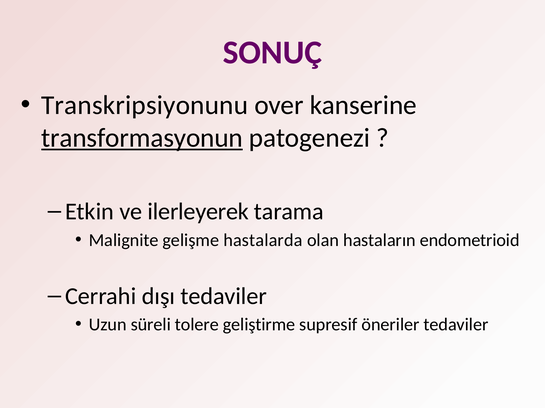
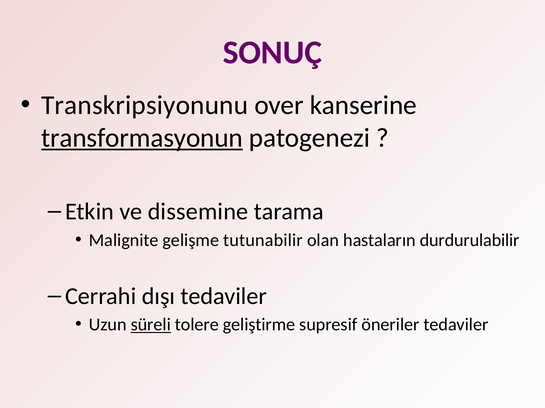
ilerleyerek: ilerleyerek -> dissemine (198, 212)
hastalarda: hastalarda -> tutunabilir (263, 240)
endometrioid: endometrioid -> durdurulabilir (470, 240)
süreli underline: none -> present (151, 325)
